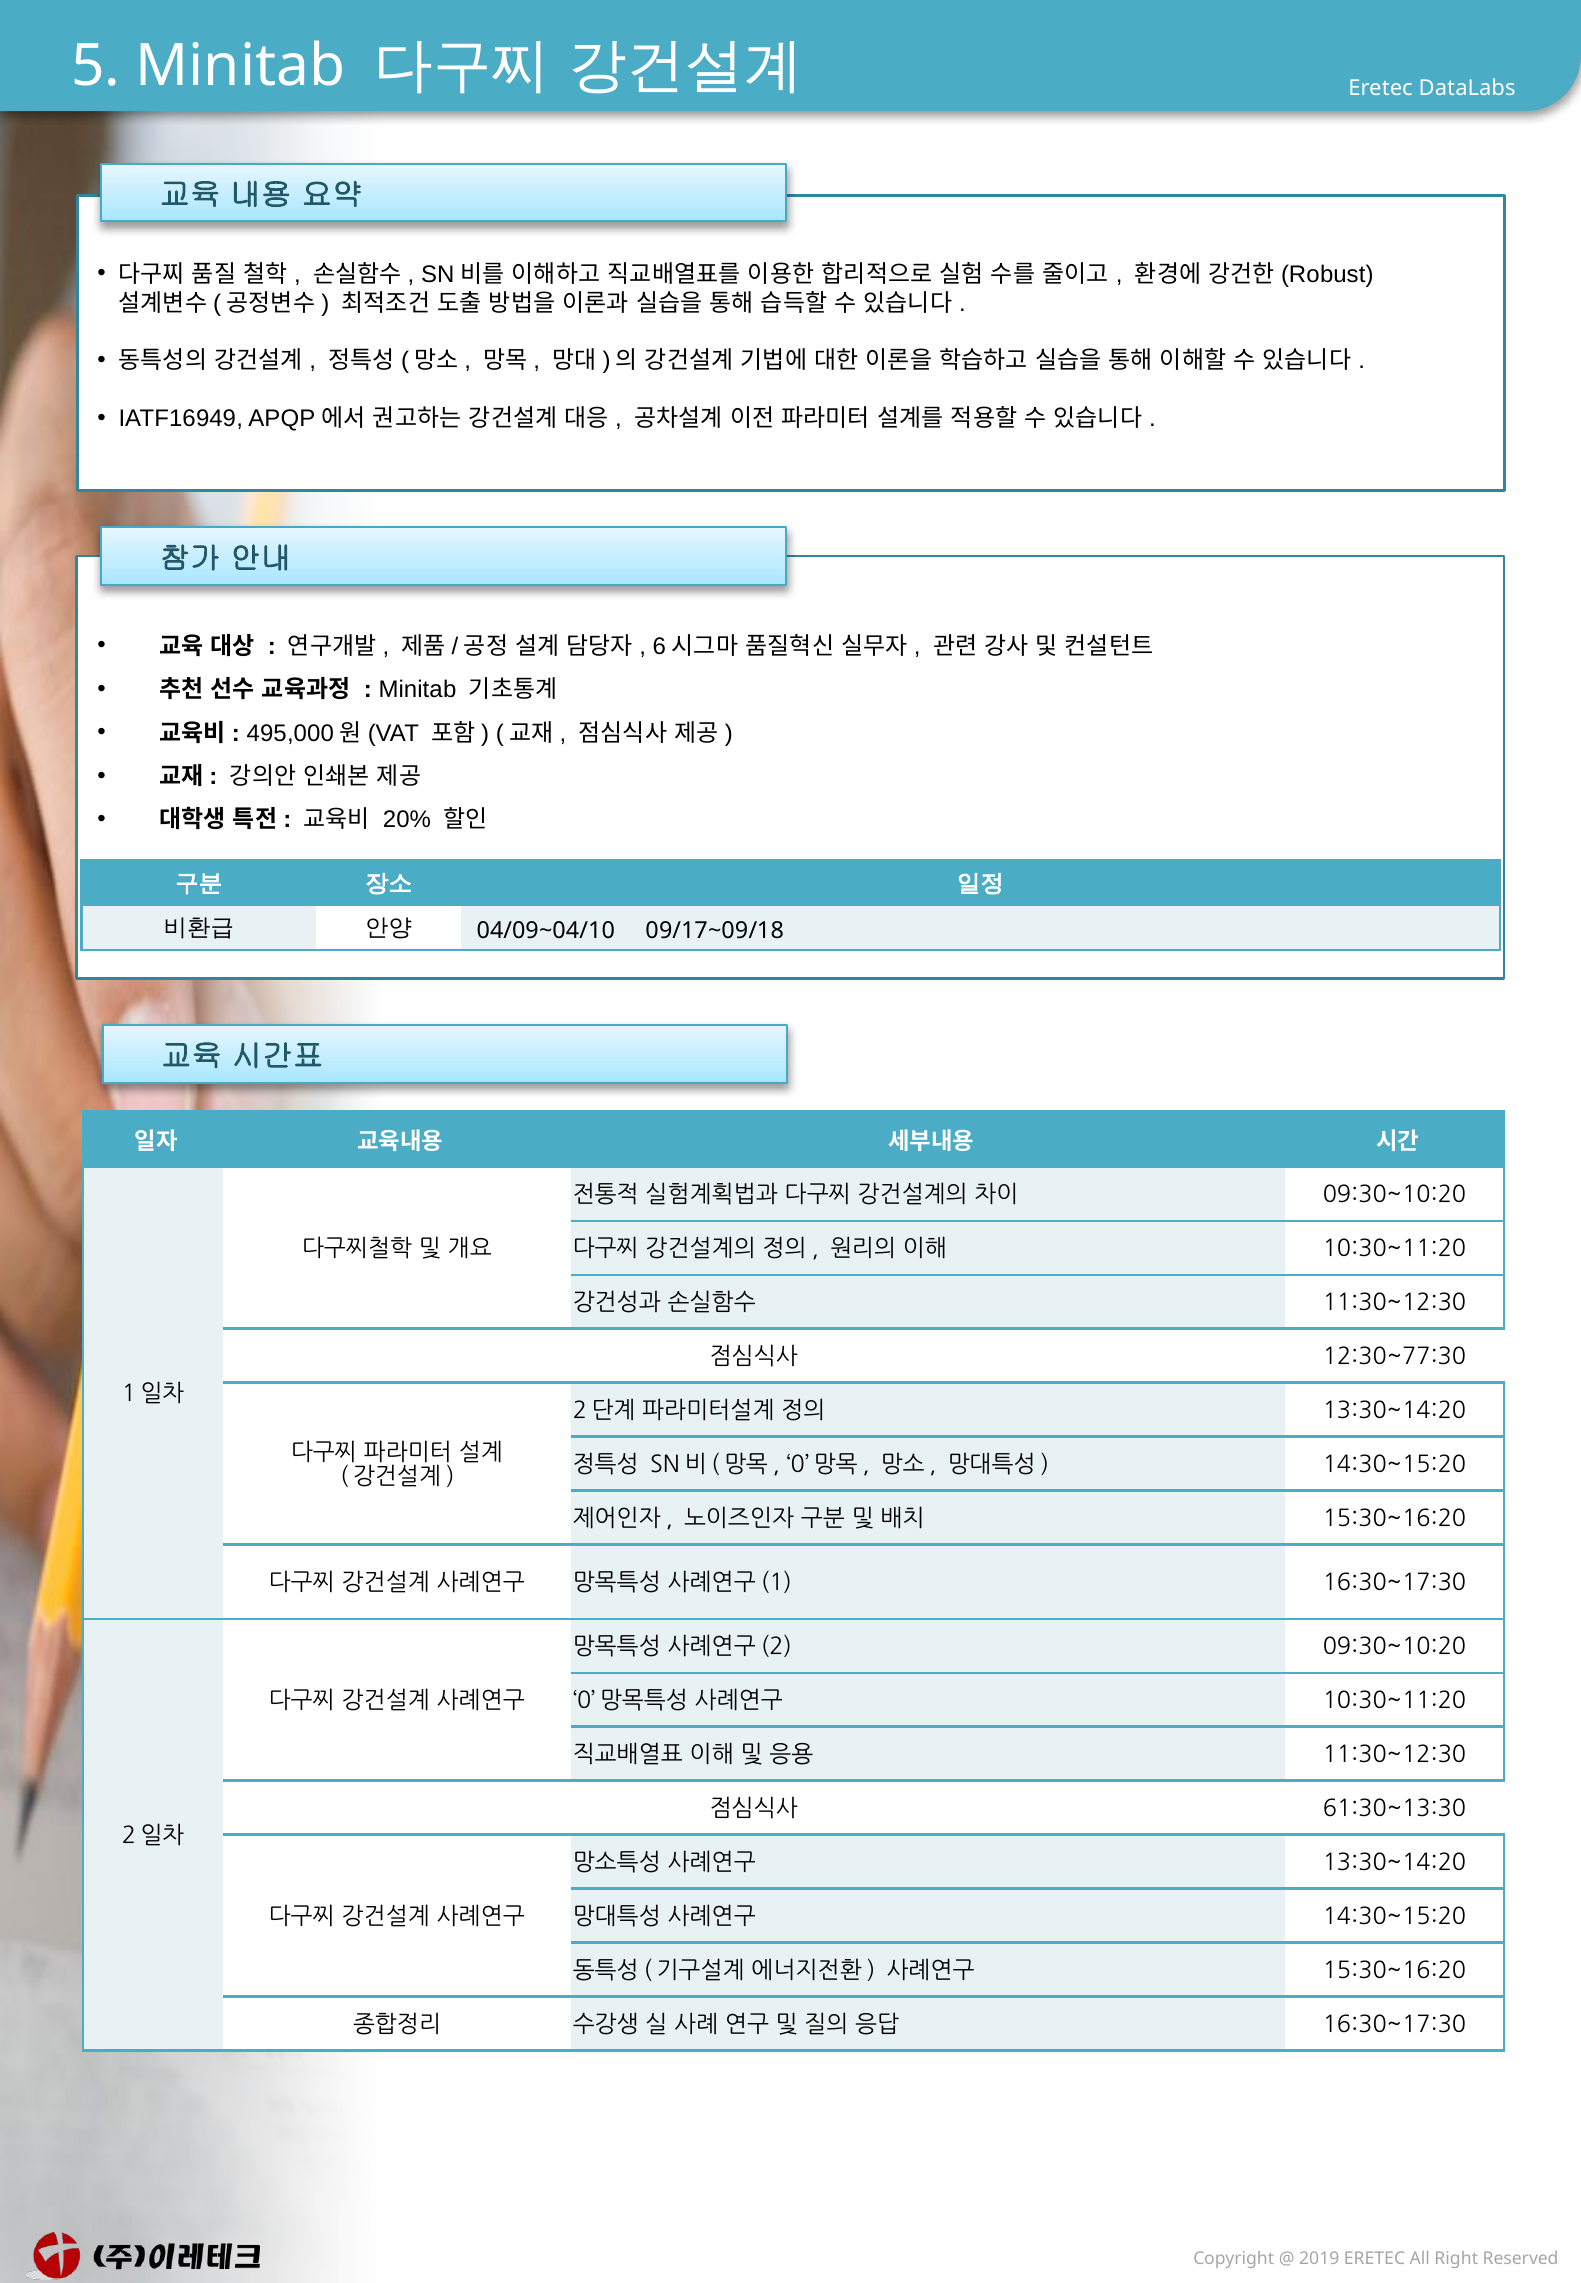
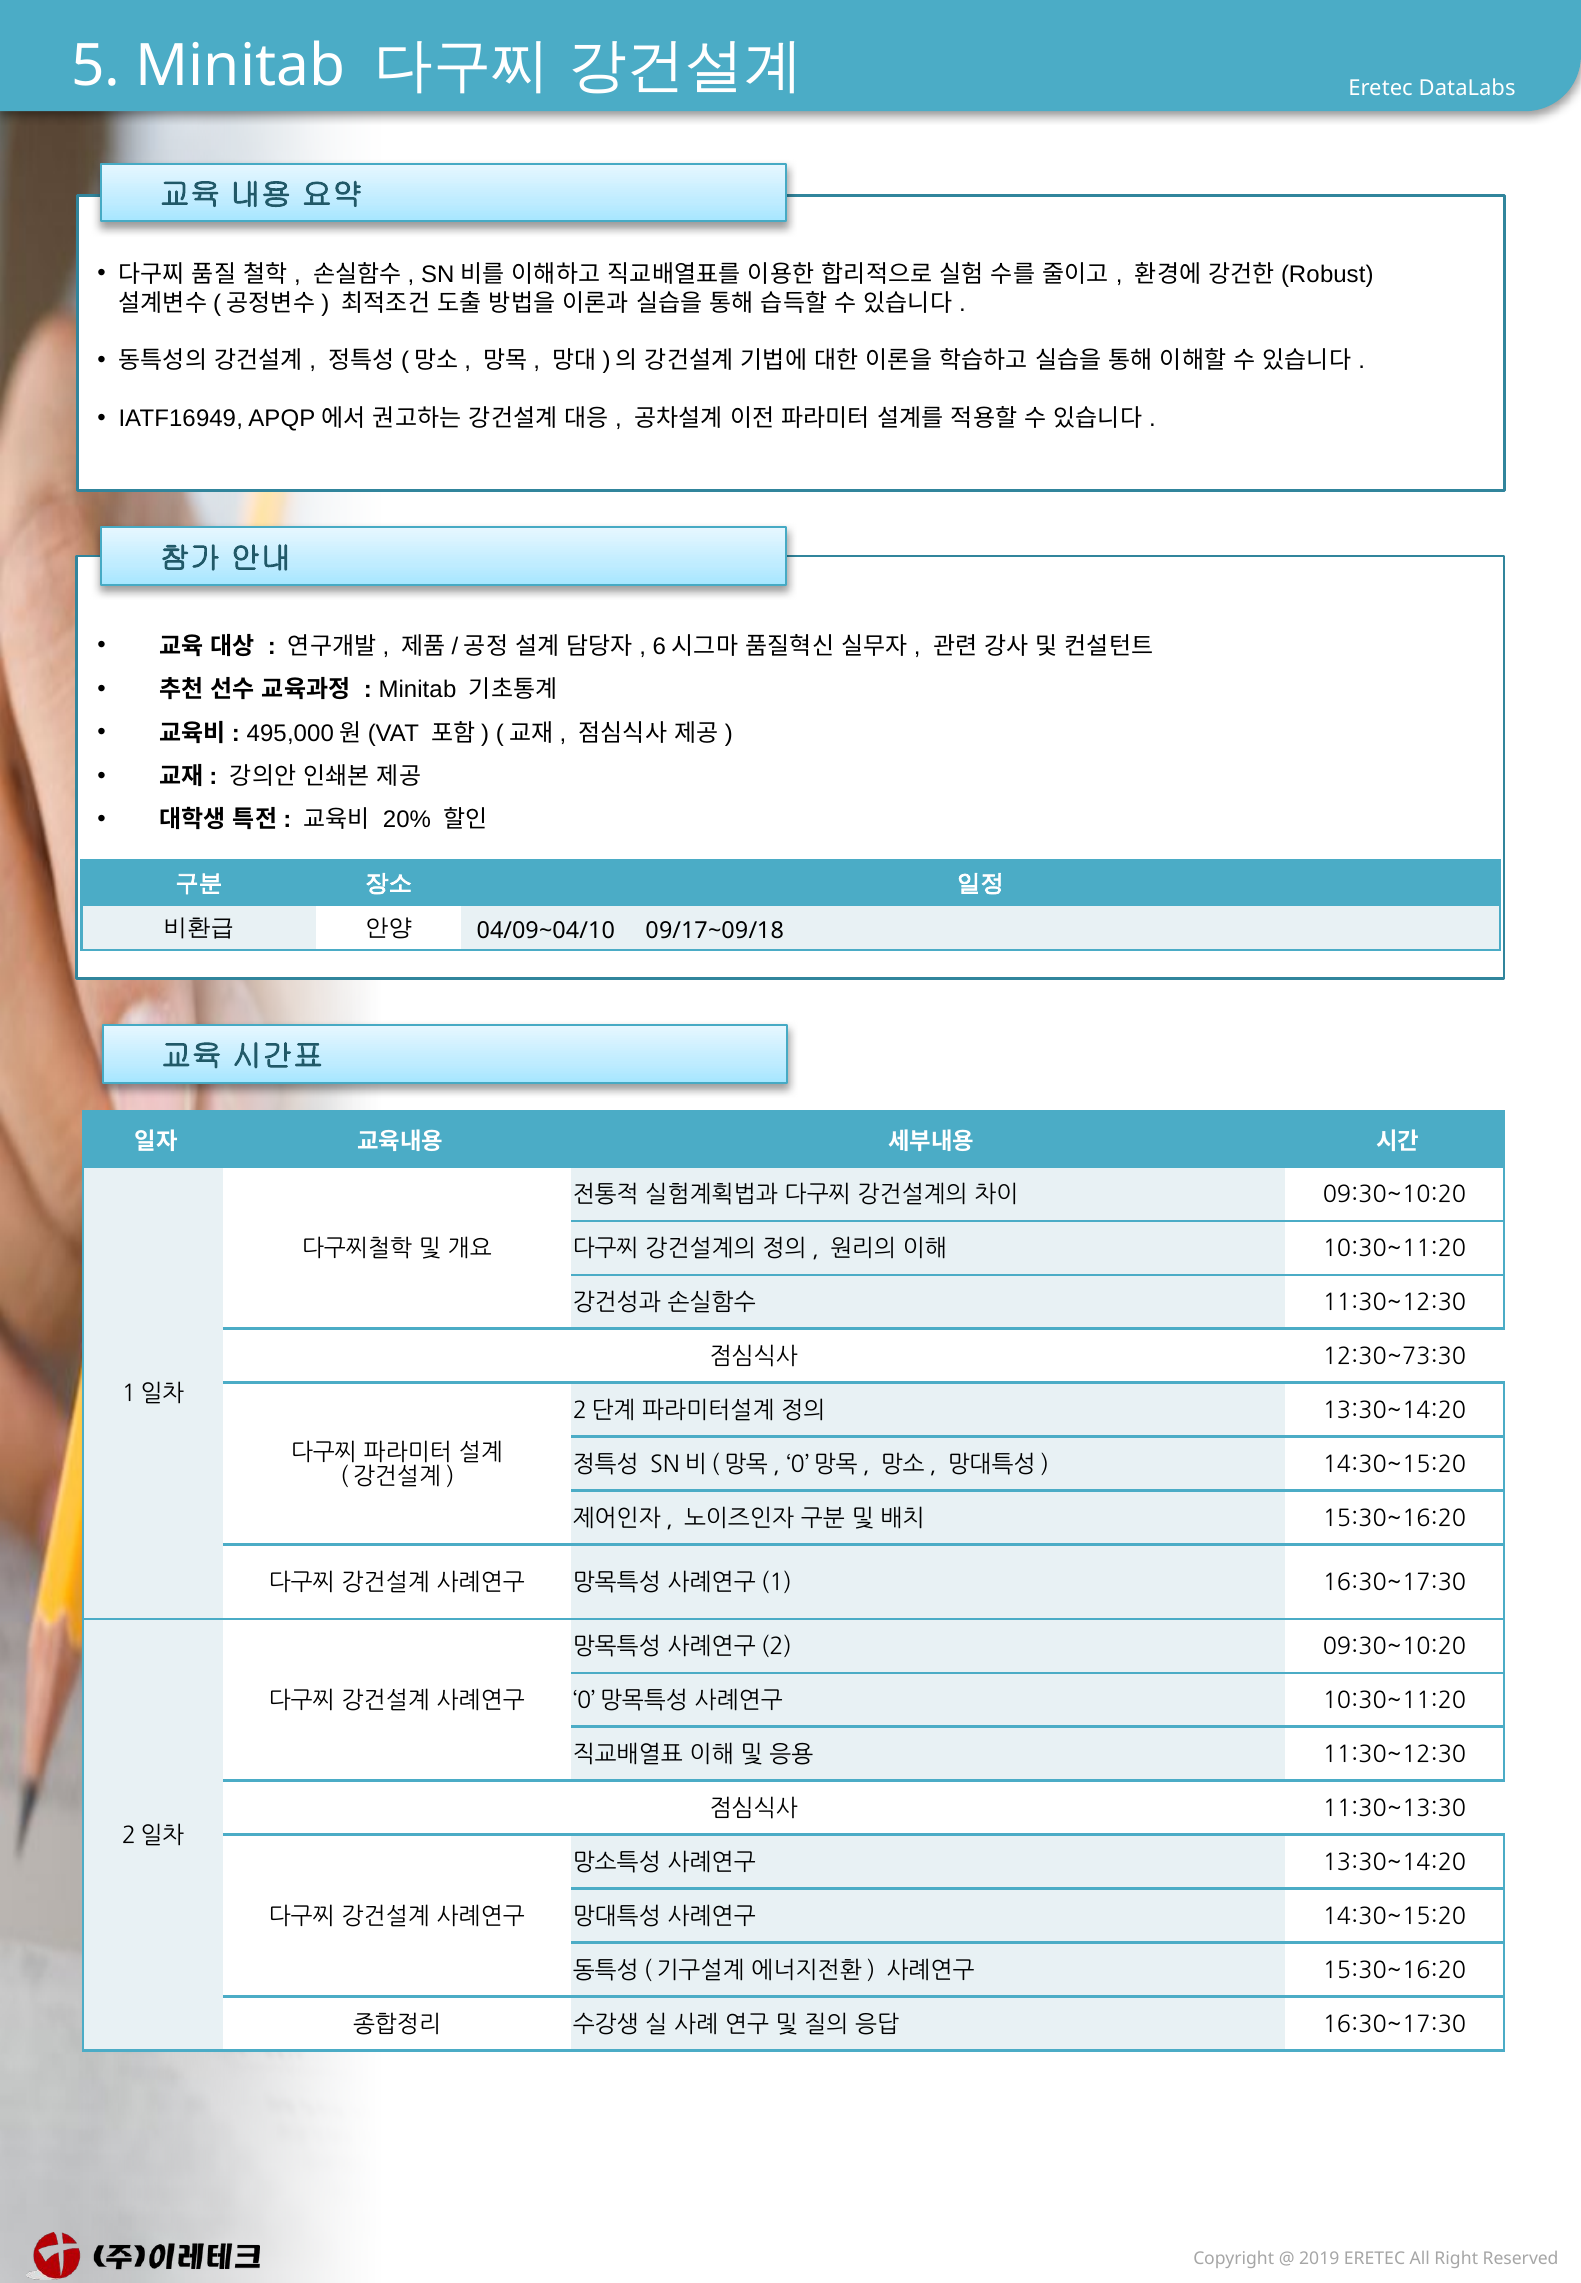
12:30~77:30: 12:30~77:30 -> 12:30~73:30 (1394, 1357)
61:30~13:30: 61:30~13:30 -> 11:30~13:30 (1394, 1809)
